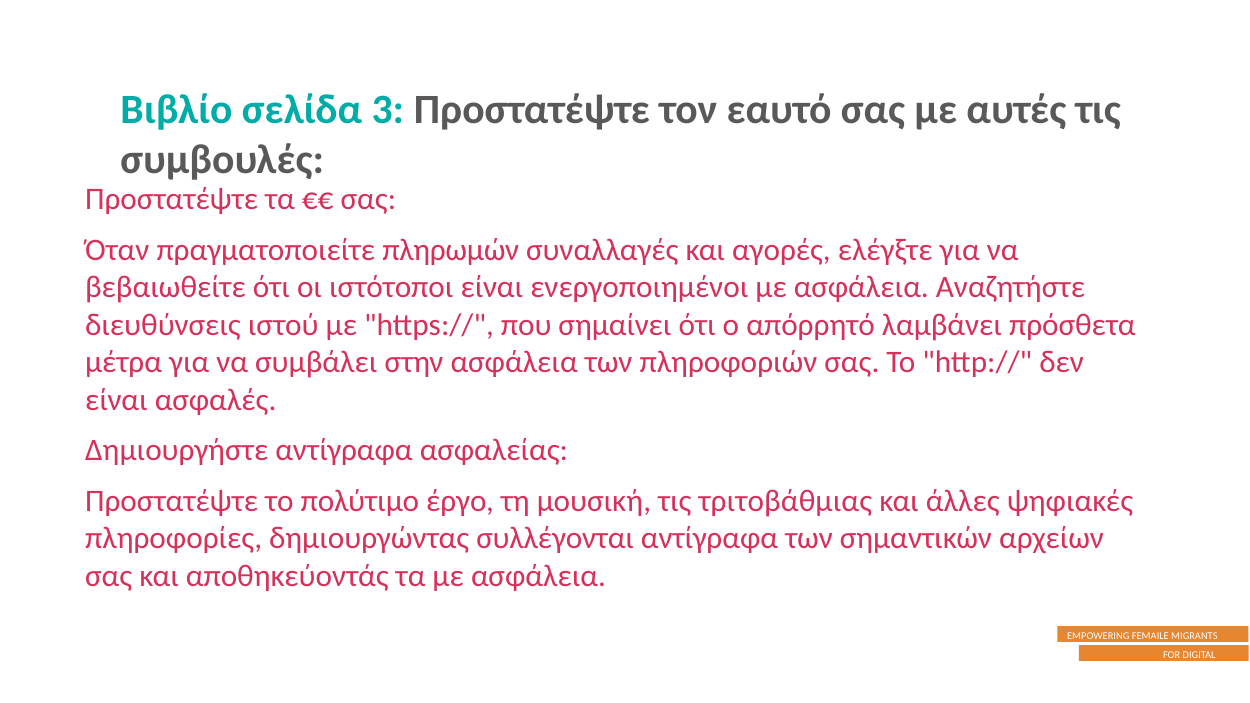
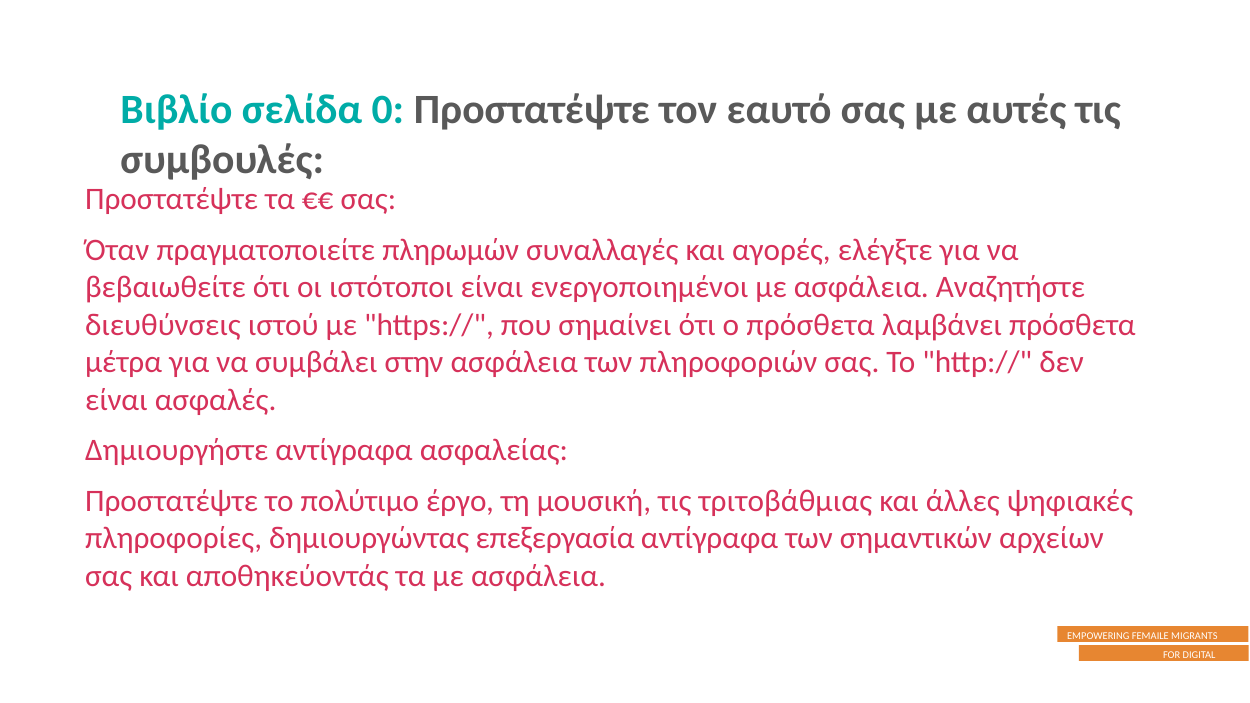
3: 3 -> 0 (388, 109)
ο απόρρητό: απόρρητό -> πρόσθετα (810, 325)
συλλέγονται: συλλέγονται -> επεξεργασία (555, 538)
